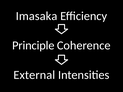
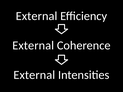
Imasaka: Imasaka -> External (37, 16)
Principle: Principle -> External (33, 46)
